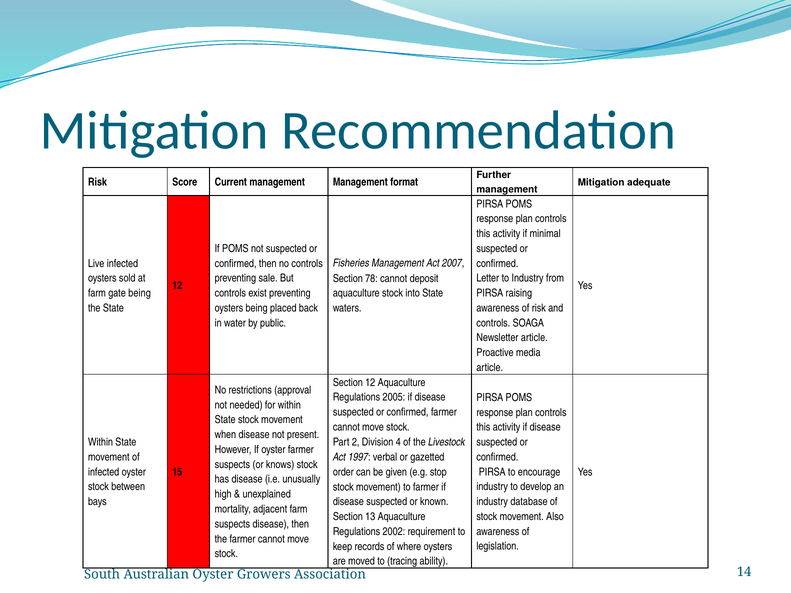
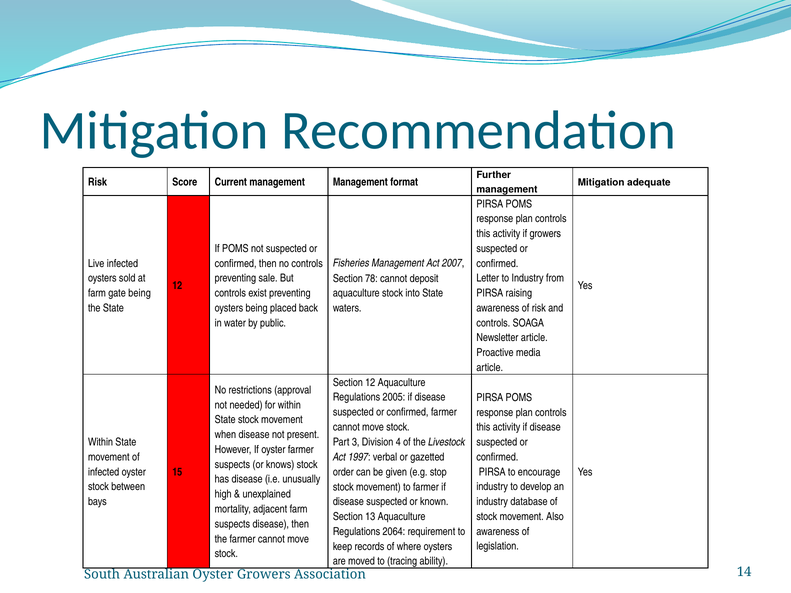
if minimal: minimal -> growers (545, 234)
2: 2 -> 3 (356, 442)
2002: 2002 -> 2064 (394, 532)
